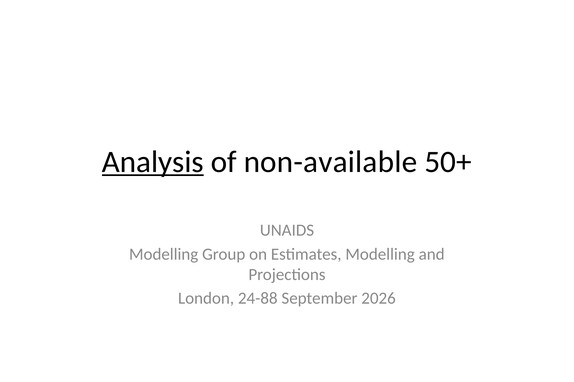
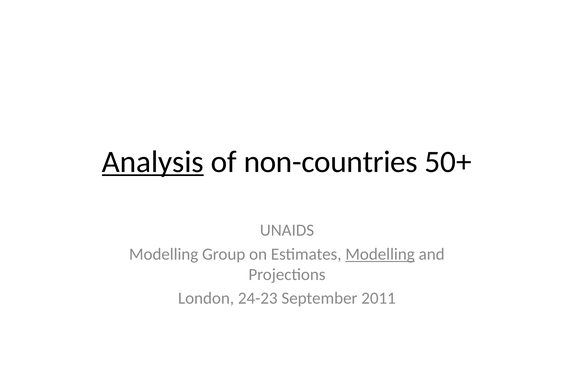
non-available: non-available -> non-countries (331, 162)
Modelling underline: none -> present (380, 255)
24-88: 24-88 -> 24-23 (258, 299)
2026: 2026 -> 2011 (379, 299)
